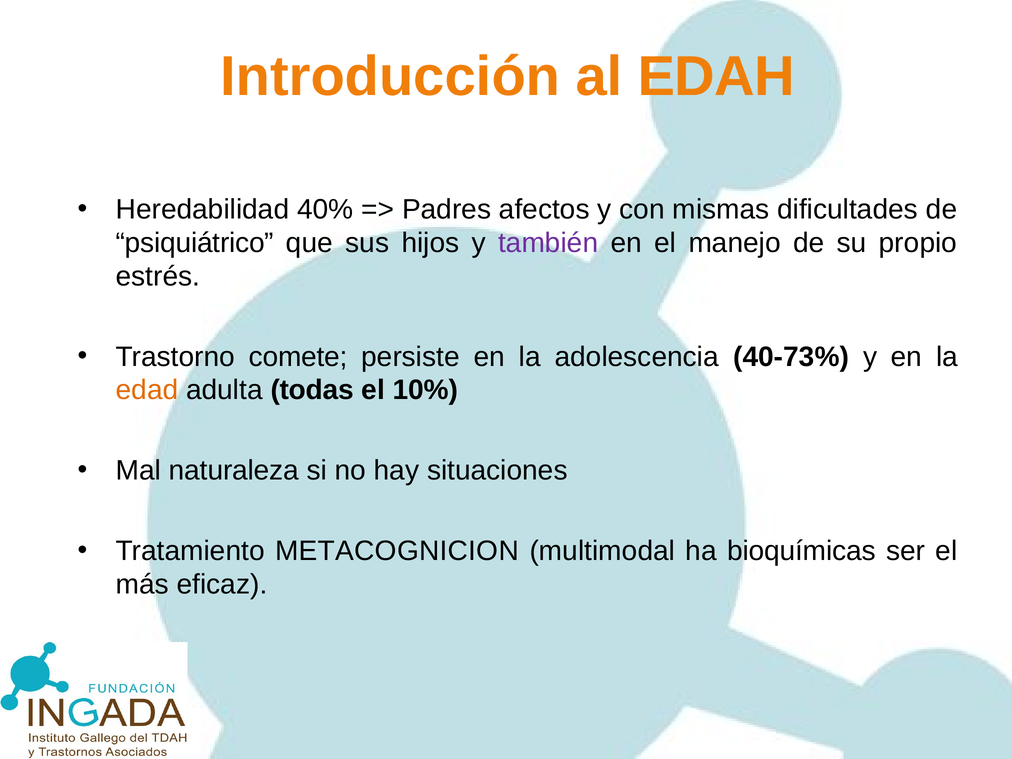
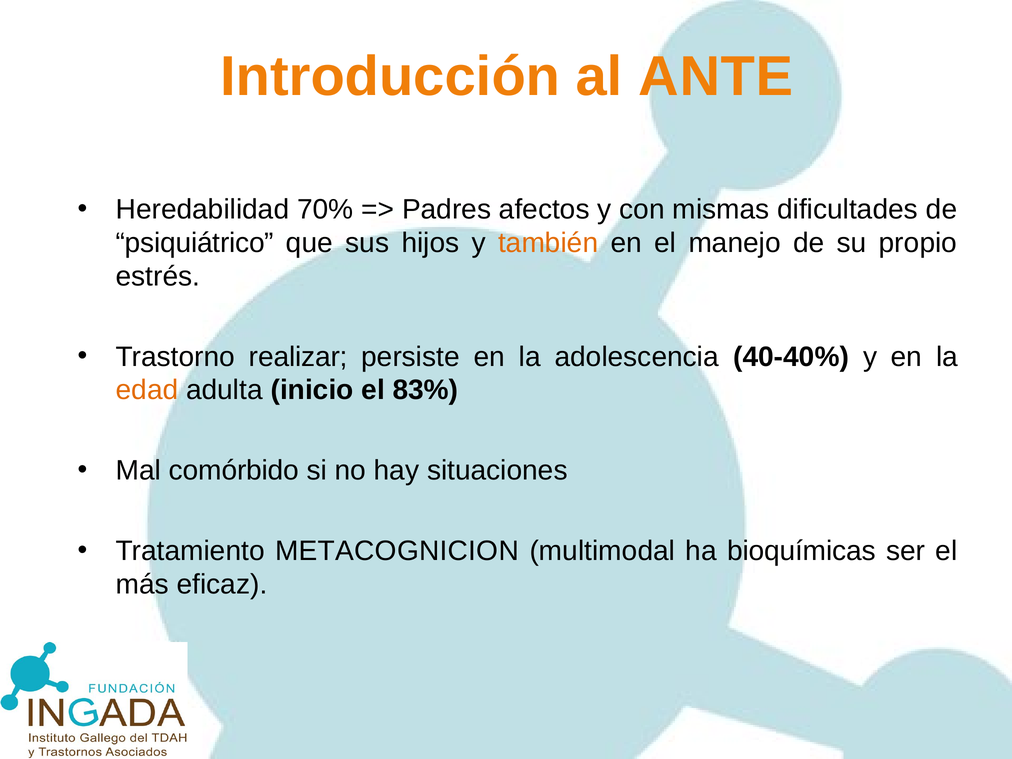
EDAH: EDAH -> ANTE (716, 77)
40%: 40% -> 70% (325, 209)
también colour: purple -> orange (548, 243)
comete: comete -> realizar (298, 357)
40-73%: 40-73% -> 40-40% (791, 357)
todas: todas -> inicio (312, 390)
10%: 10% -> 83% (425, 390)
naturaleza: naturaleza -> comórbido (234, 471)
